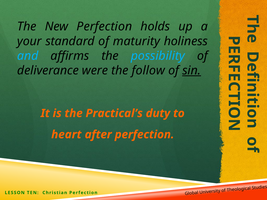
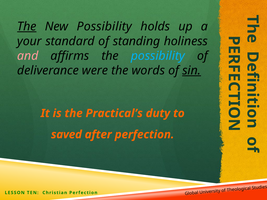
The underline: none -> present (27, 27)
New Perfection: Perfection -> Possibility (104, 27)
maturity: maturity -> standing (137, 41)
and colour: light blue -> pink (28, 56)
follow: follow -> words (148, 71)
heart: heart -> saved (66, 135)
